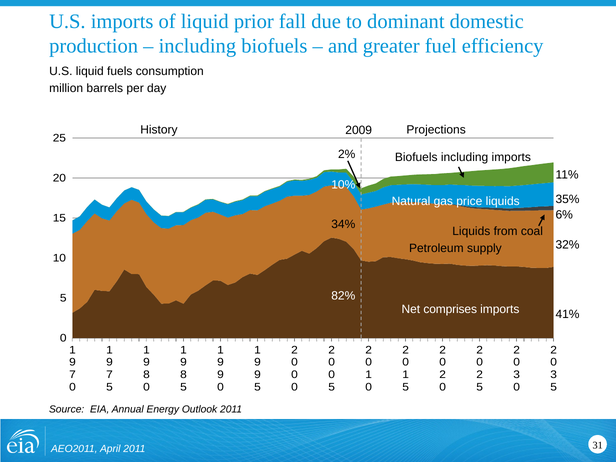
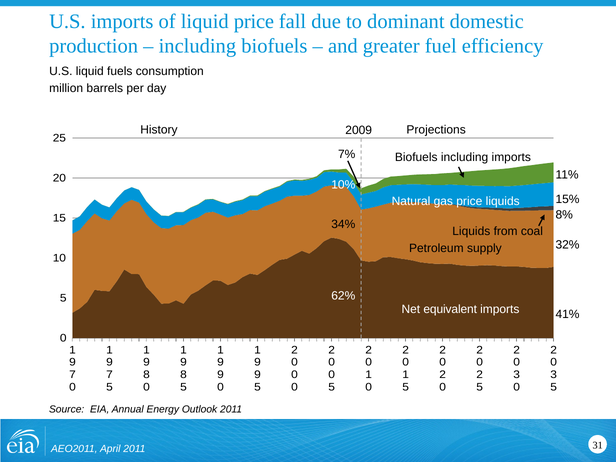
liquid prior: prior -> price (254, 22)
2%: 2% -> 7% (347, 154)
35%: 35% -> 15% (568, 199)
6%: 6% -> 8% (564, 215)
82%: 82% -> 62% (343, 296)
comprises: comprises -> equivalent (450, 309)
